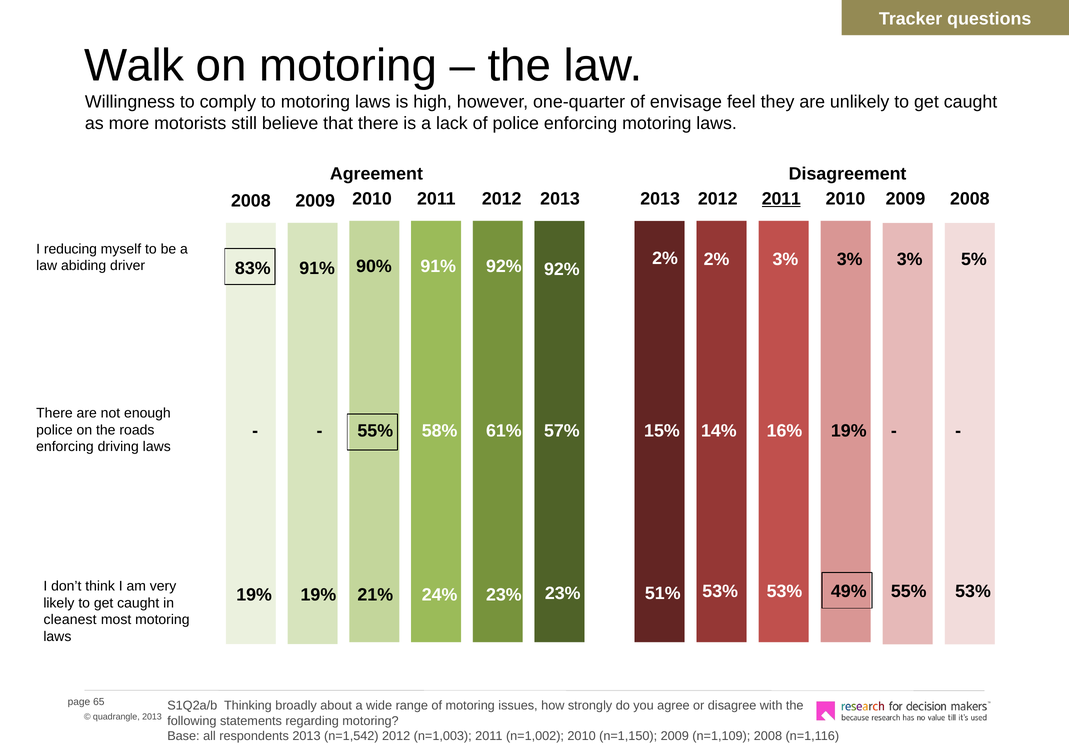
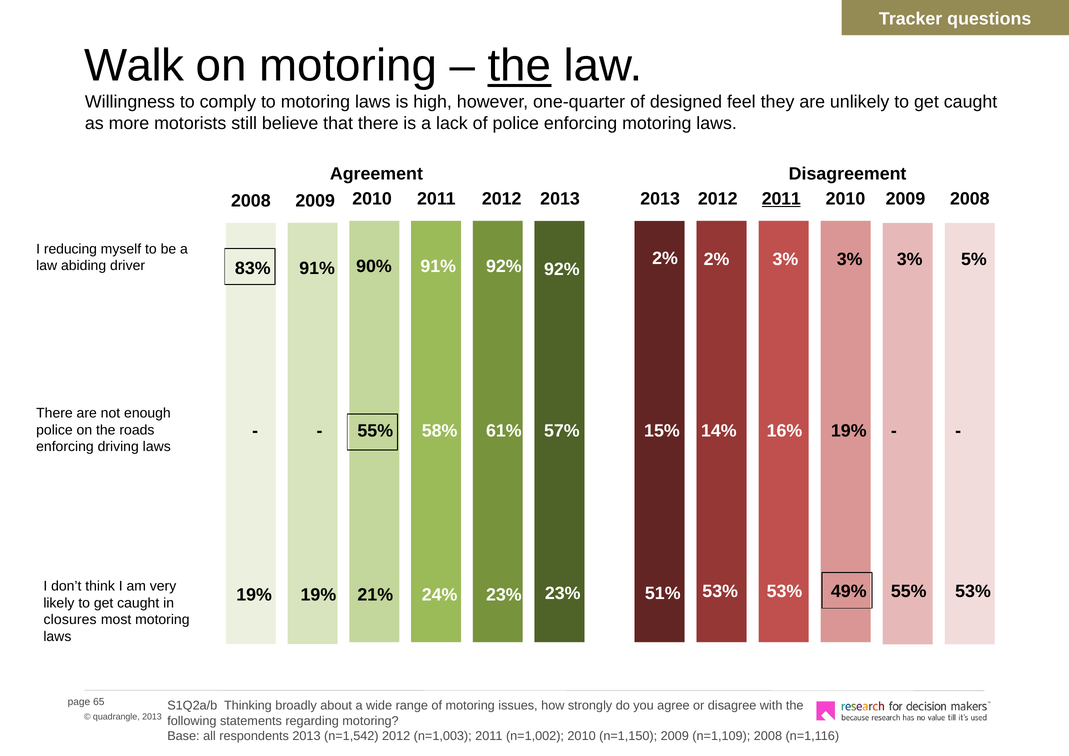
the underline: none -> present (519, 66)
envisage: envisage -> designed (686, 102)
cleanest: cleanest -> closures (70, 620)
